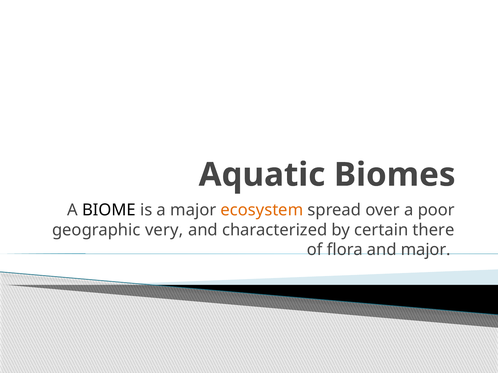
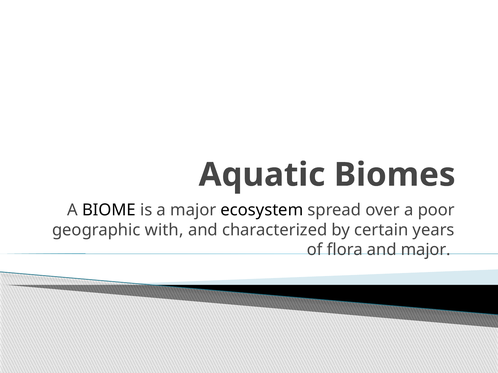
ecosystem colour: orange -> black (262, 210)
very: very -> with (164, 230)
there: there -> years (434, 230)
